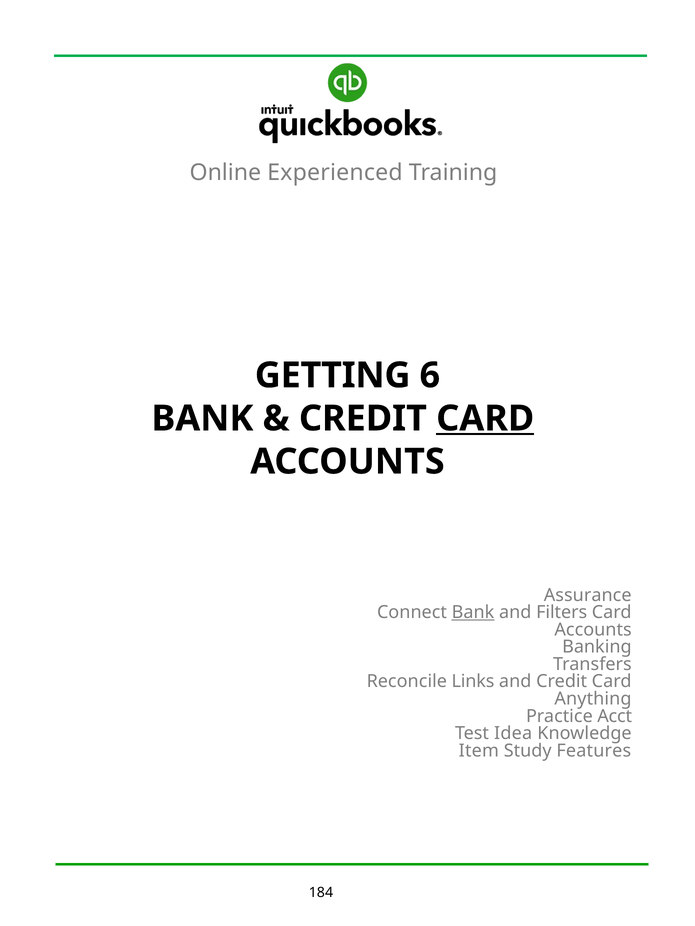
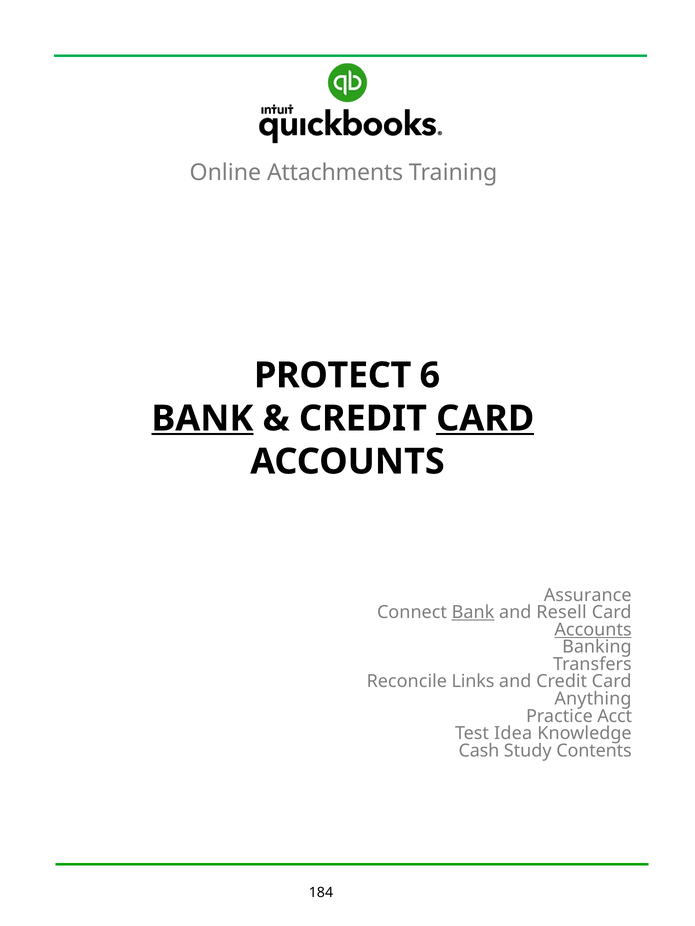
Experienced: Experienced -> Attachments (335, 173)
GETTING: GETTING -> PROTECT (333, 376)
BANK underline: none -> present (202, 419)
Filters: Filters -> Resell (562, 613)
Accounts underline: none -> present (593, 630)
Item: Item -> Cash (479, 751)
Features: Features -> Contents (594, 751)
